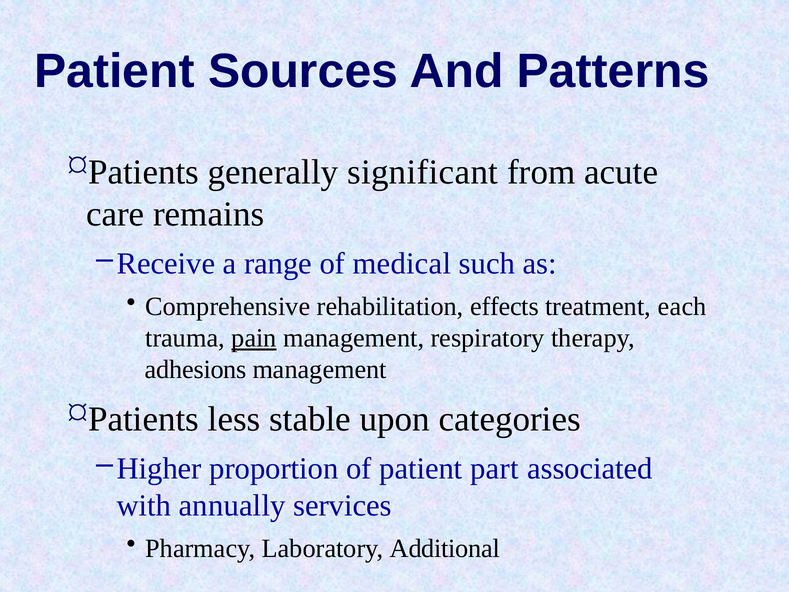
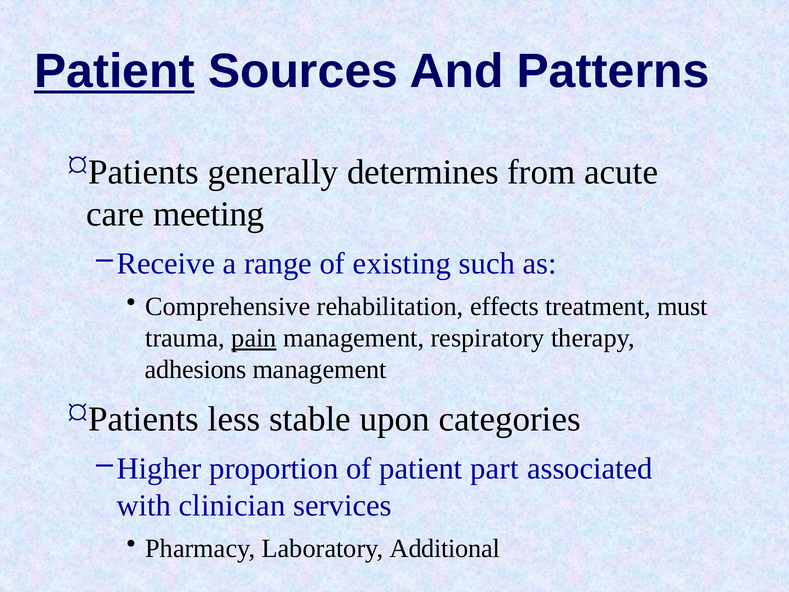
Patient underline: none -> present (114, 71)
significant: significant -> determines (423, 172)
remains: remains -> meeting (209, 214)
medical: medical -> existing (402, 264)
each: each -> must (682, 307)
annually: annually -> clinician (232, 505)
